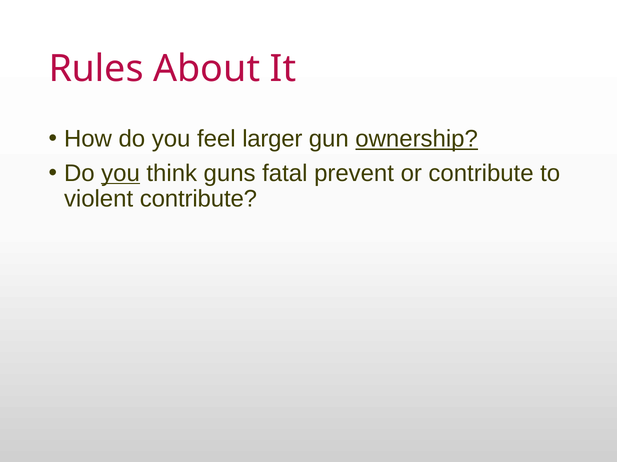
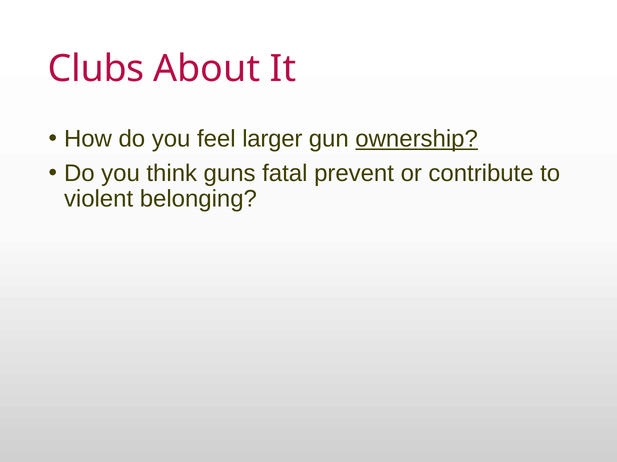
Rules: Rules -> Clubs (96, 69)
you underline: present -> none (121, 173)
violent contribute: contribute -> belonging (198, 199)
